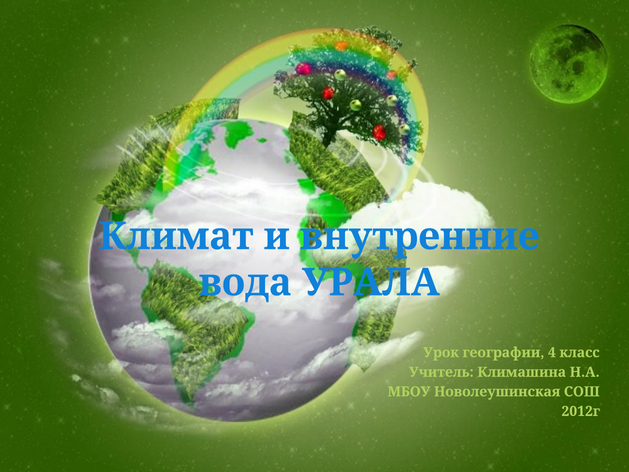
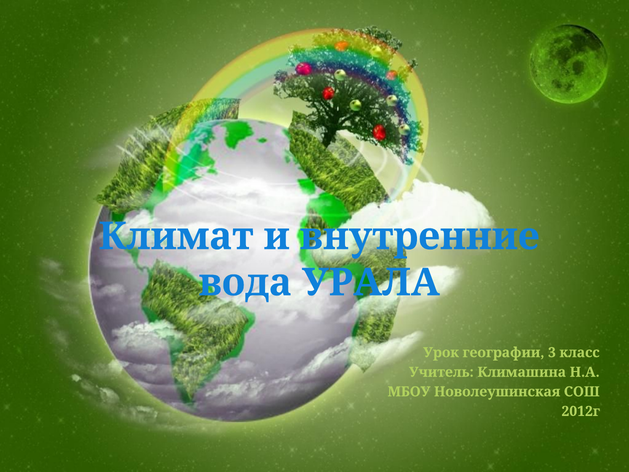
4: 4 -> 3 (552, 352)
